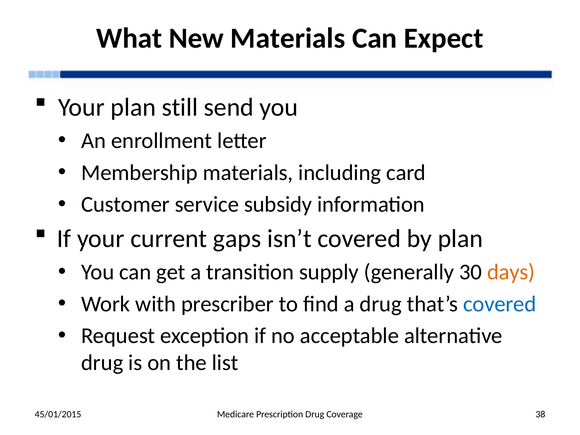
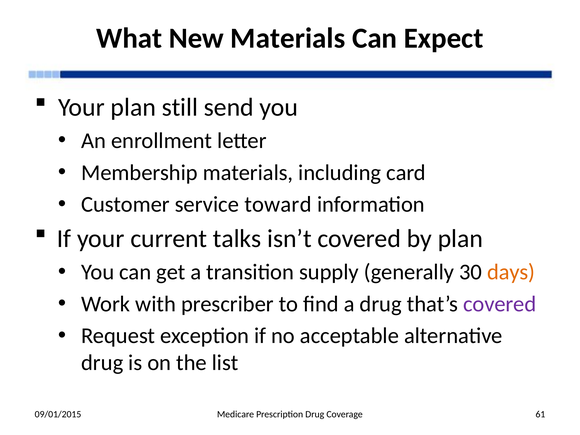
subsidy: subsidy -> toward (278, 204)
gaps: gaps -> talks (237, 239)
covered colour: blue -> purple (500, 304)
45/01/2015: 45/01/2015 -> 09/01/2015 (58, 414)
38: 38 -> 61 (540, 414)
